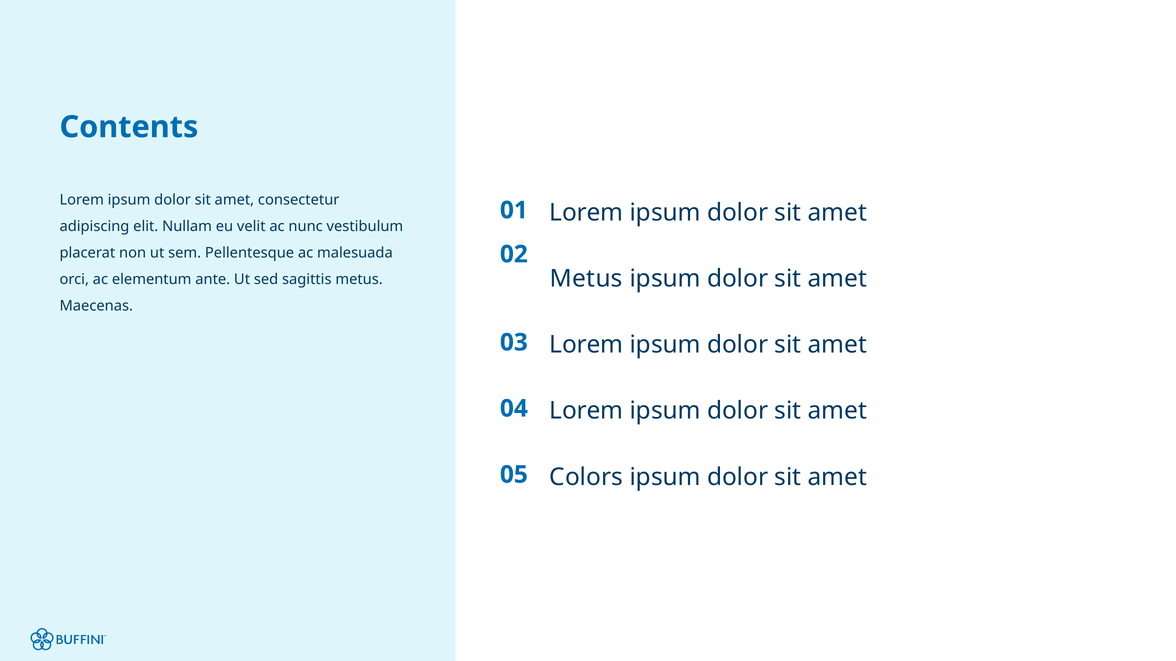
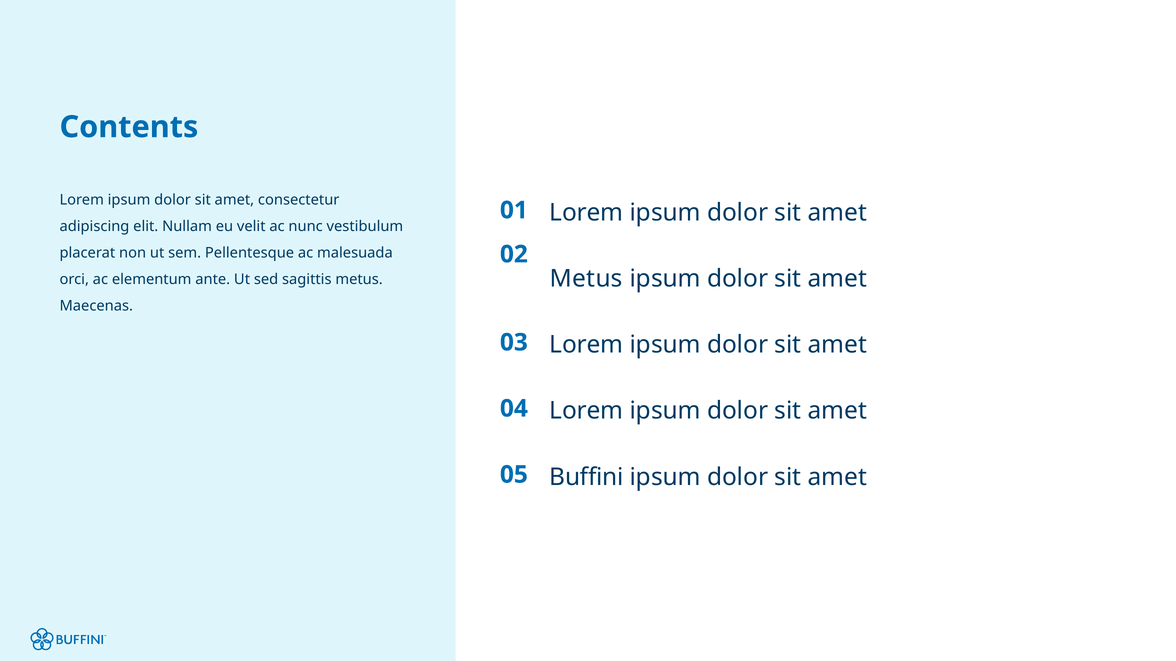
Colors: Colors -> Buffini (586, 477)
